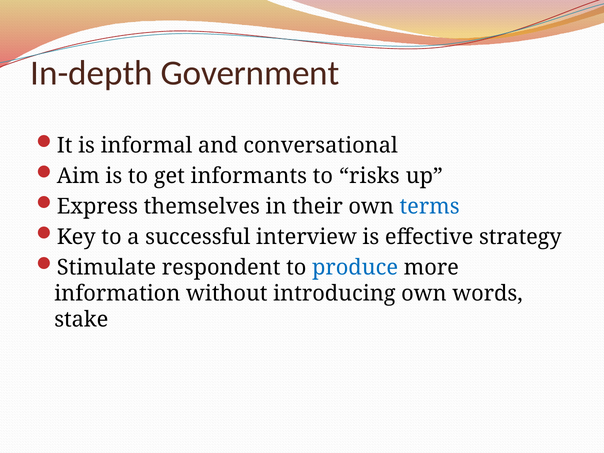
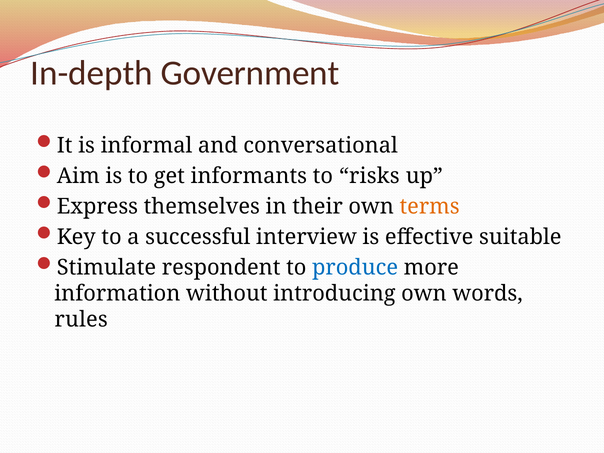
terms colour: blue -> orange (430, 206)
strategy: strategy -> suitable (520, 237)
stake: stake -> rules (81, 320)
